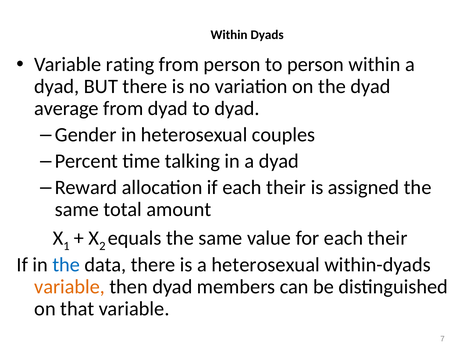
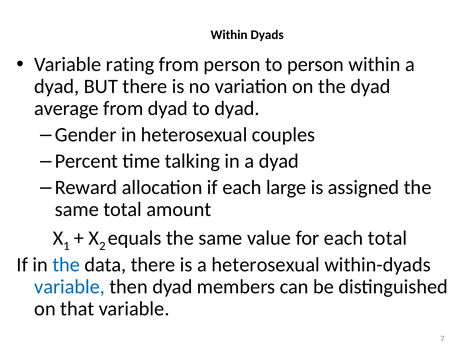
if each their: their -> large (286, 187)
for each their: their -> total (388, 238)
variable colour: orange -> blue (70, 287)
